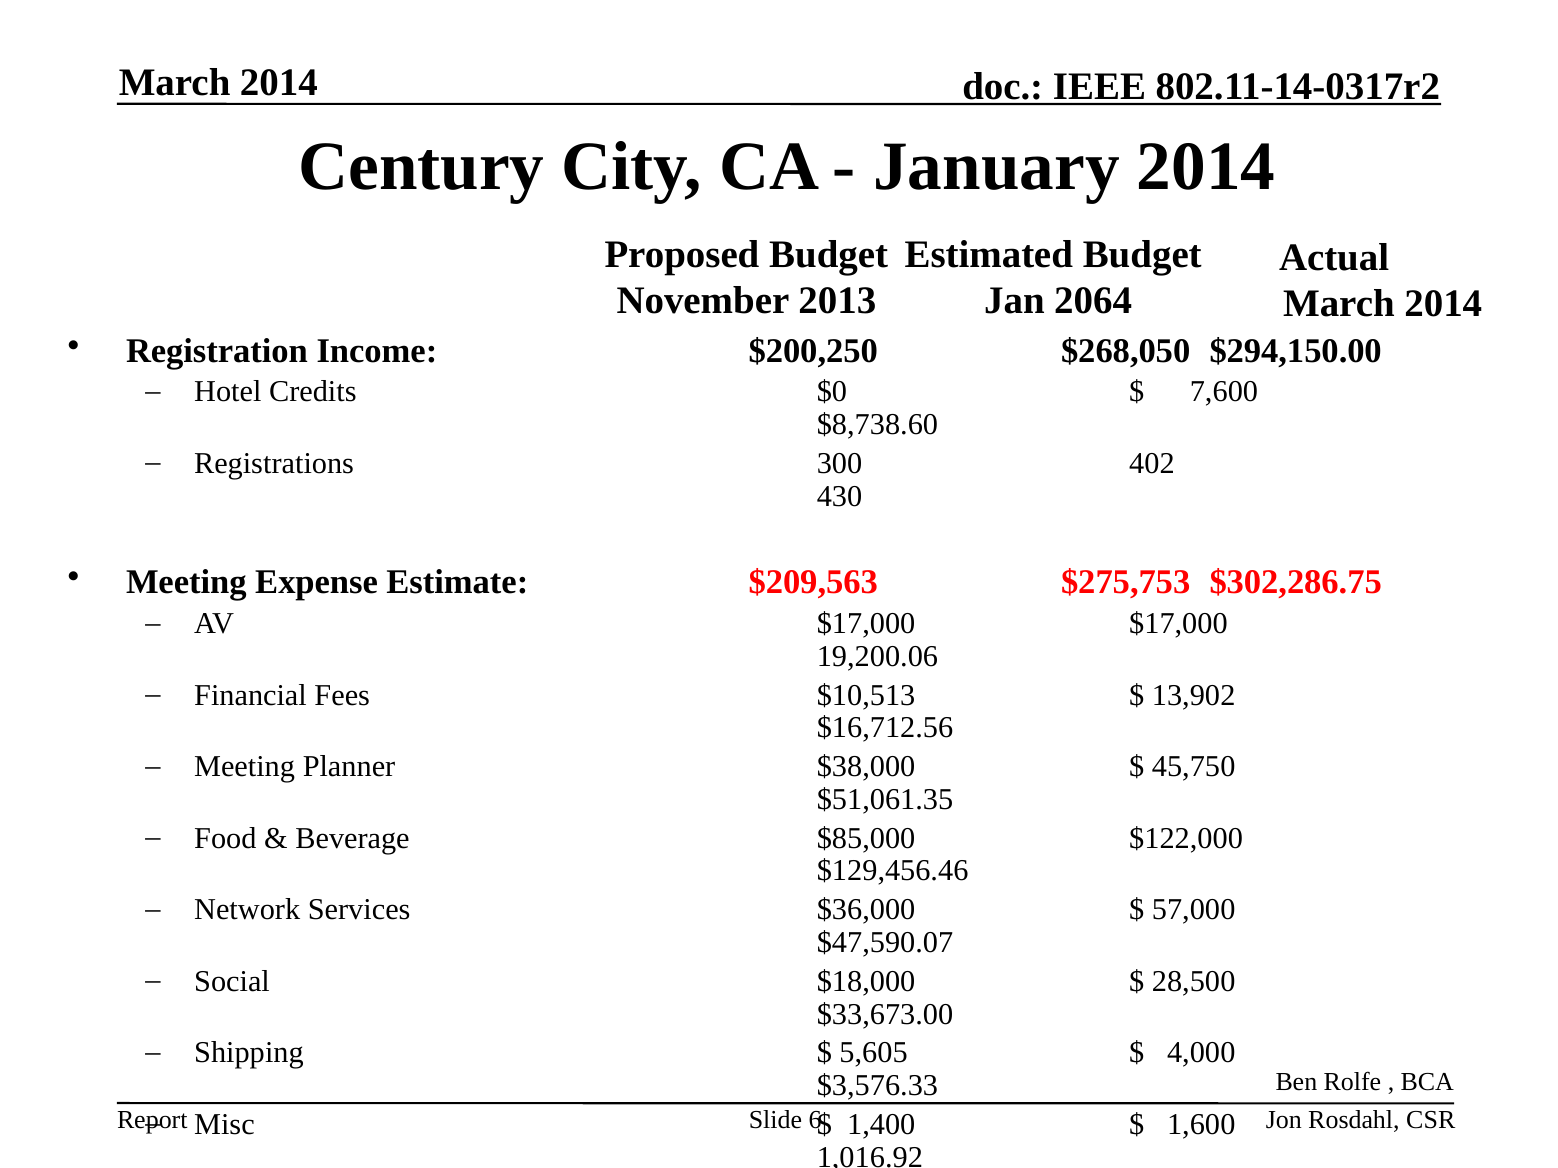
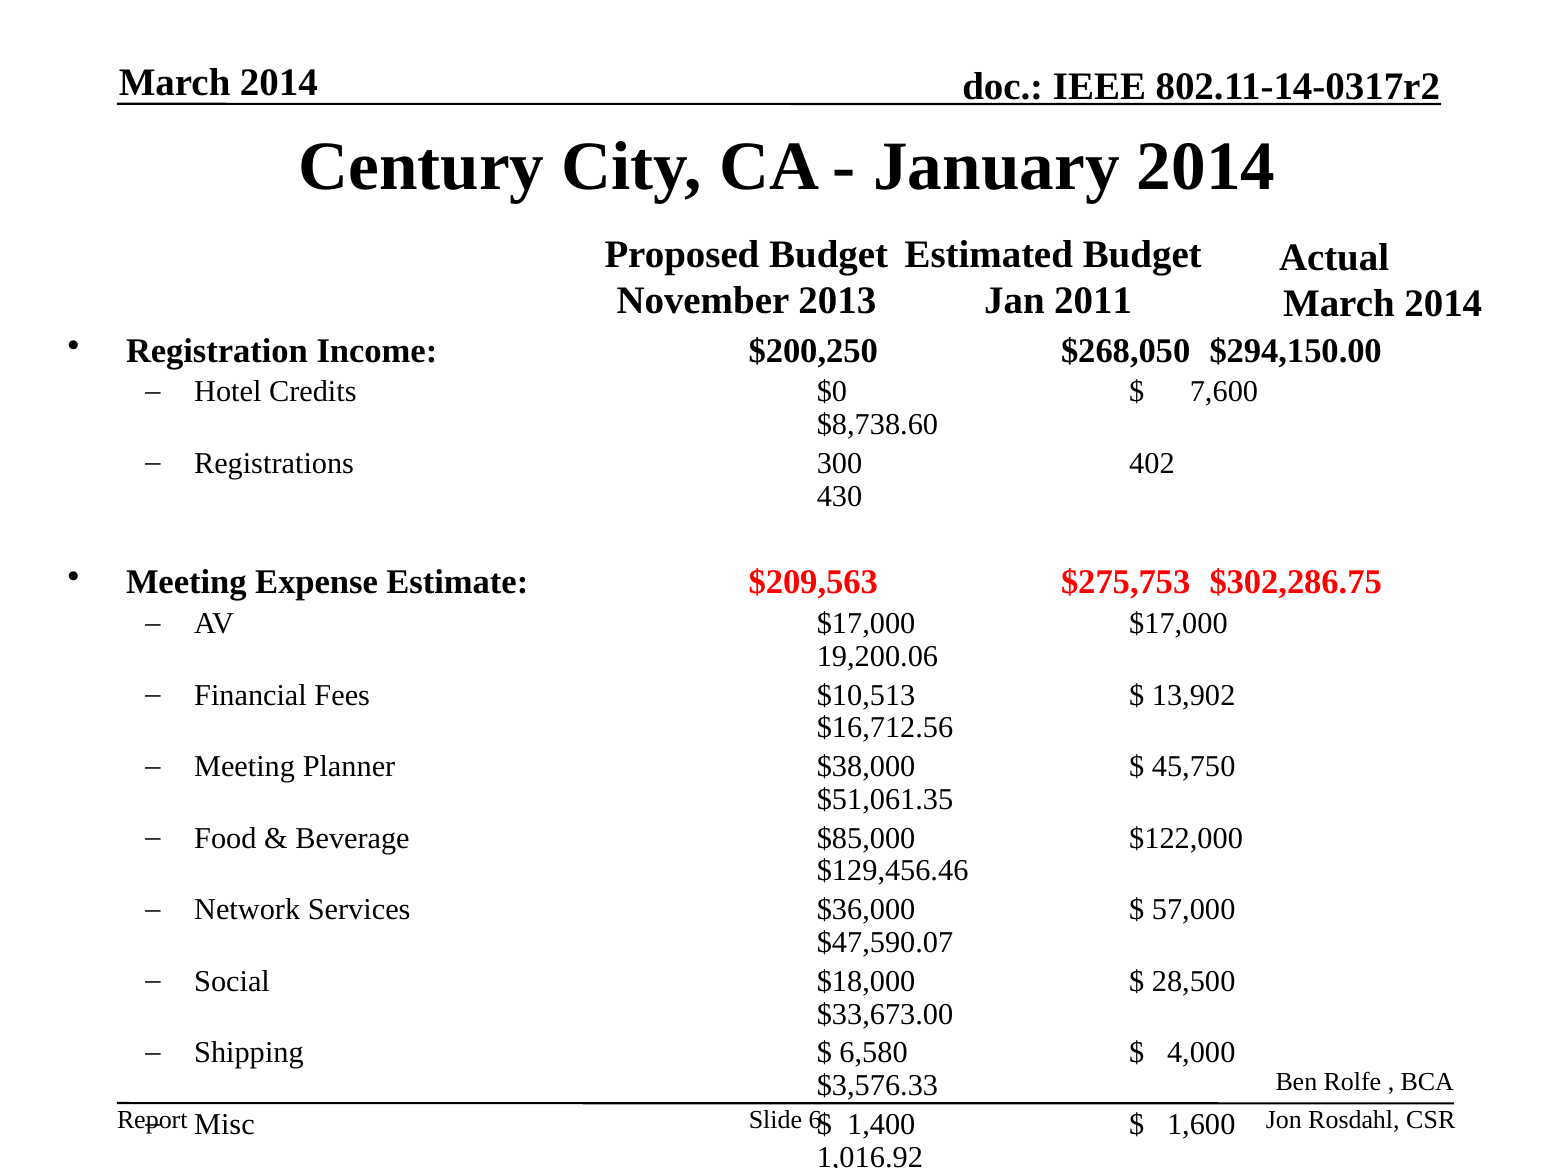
2064: 2064 -> 2011 (1093, 301)
5,605: 5,605 -> 6,580 (874, 1053)
